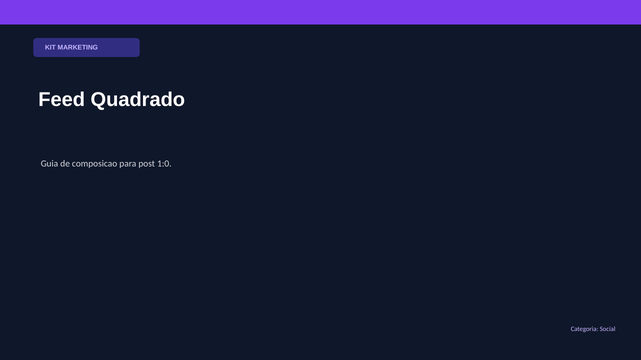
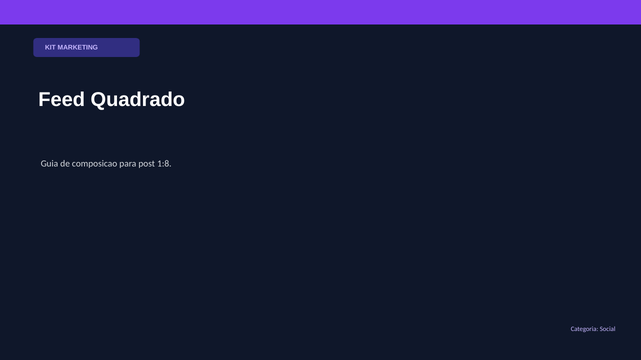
1:0: 1:0 -> 1:8 (164, 164)
